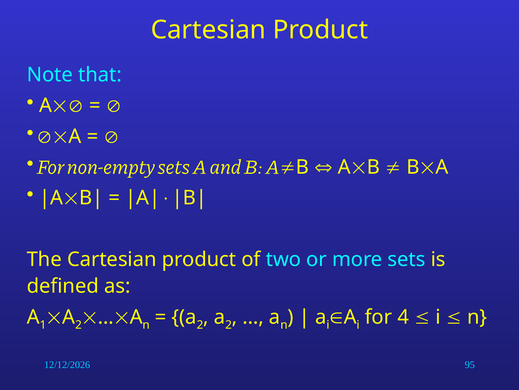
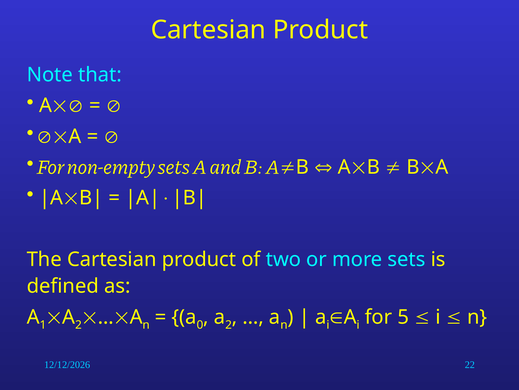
2: 2 -> 0 (200, 324)
4: 4 -> 5 (403, 317)
95: 95 -> 22 (470, 364)
